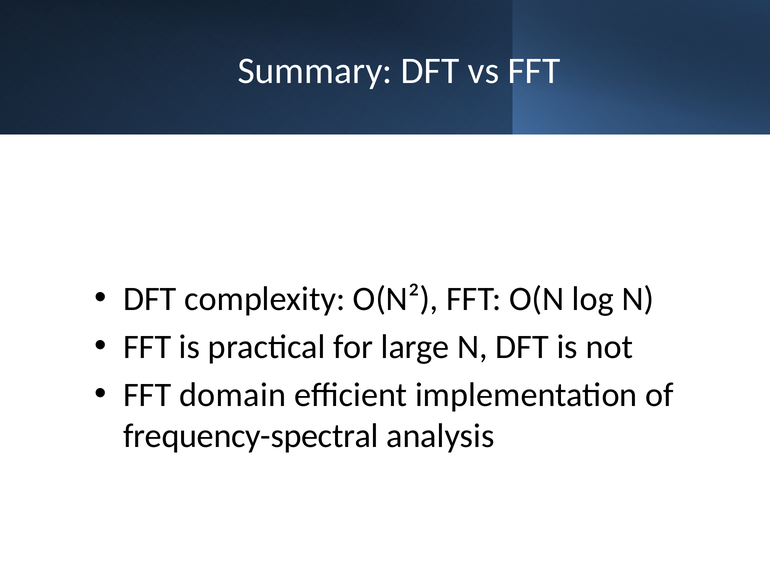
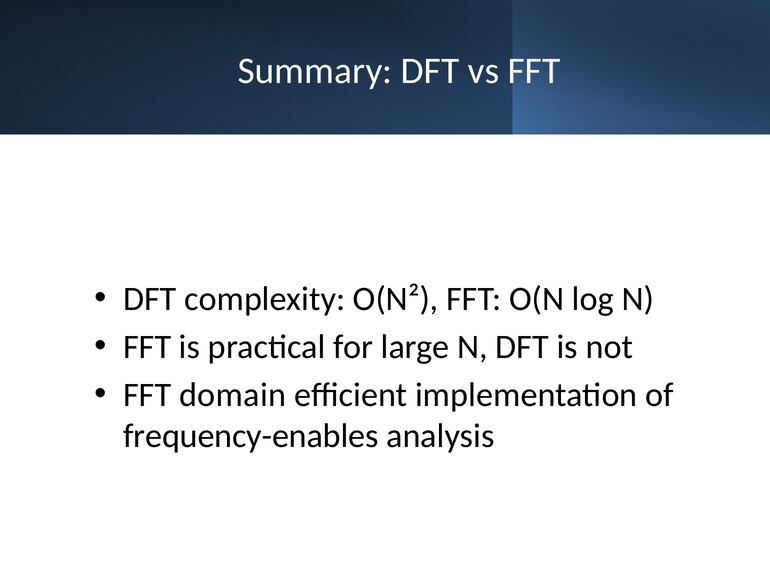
frequency-spectral: frequency-spectral -> frequency-enables (251, 436)
